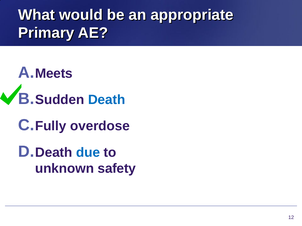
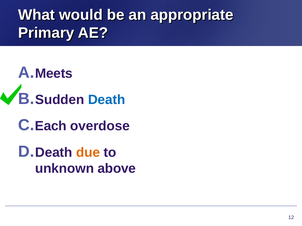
Fully: Fully -> Each (51, 126)
due colour: blue -> orange (88, 153)
safety: safety -> above (117, 169)
